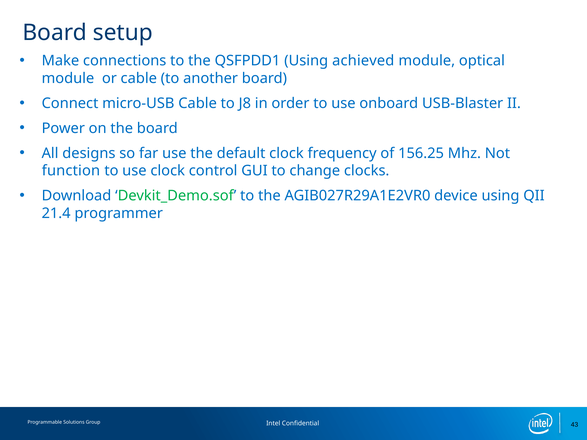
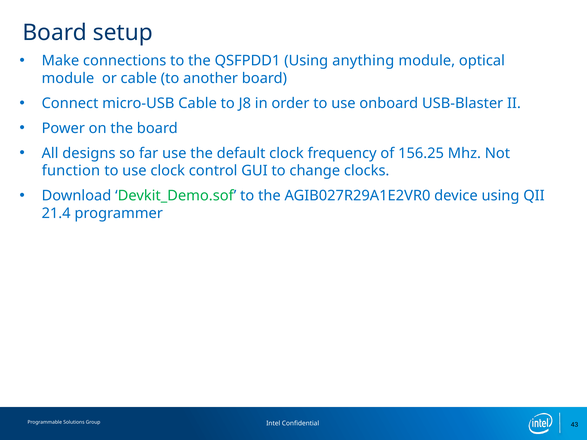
achieved: achieved -> anything (363, 61)
